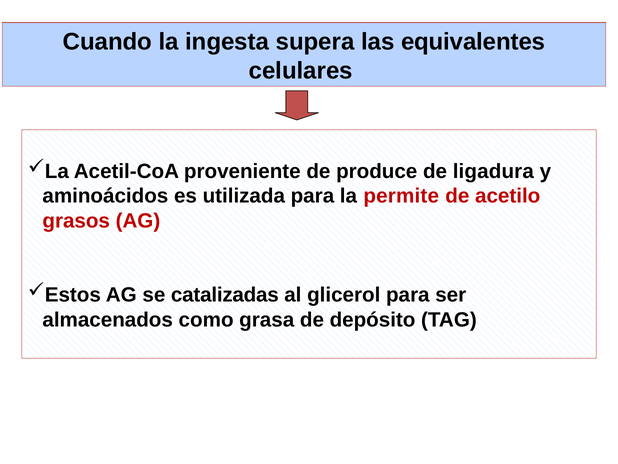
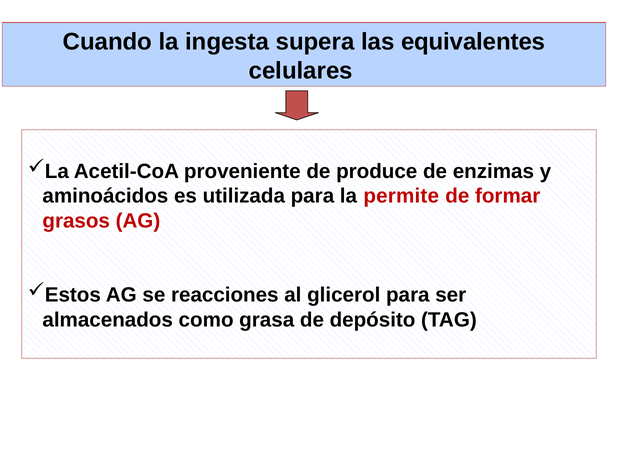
ligadura: ligadura -> enzimas (493, 171)
acetilo: acetilo -> formar (508, 196)
catalizadas: catalizadas -> reacciones (225, 295)
